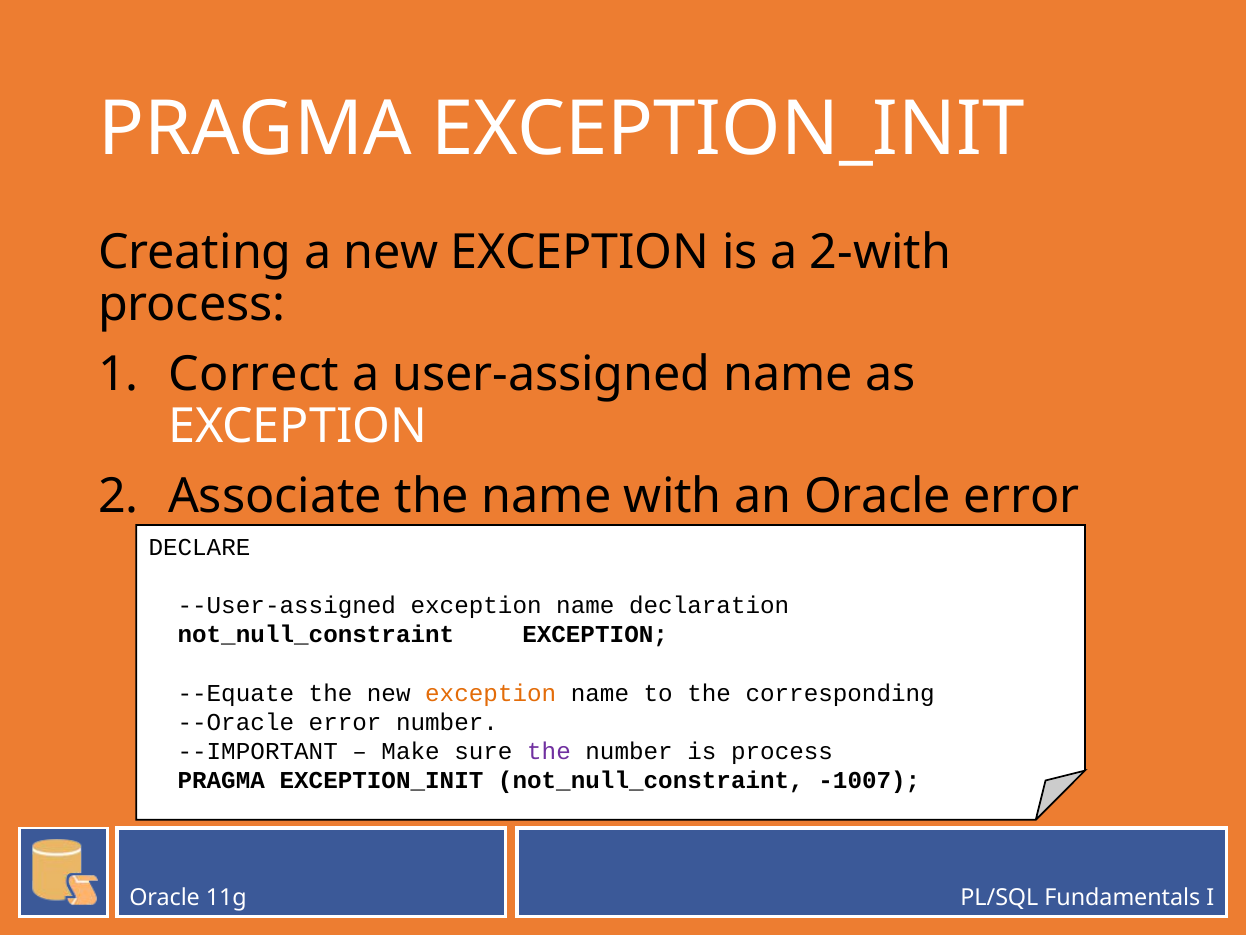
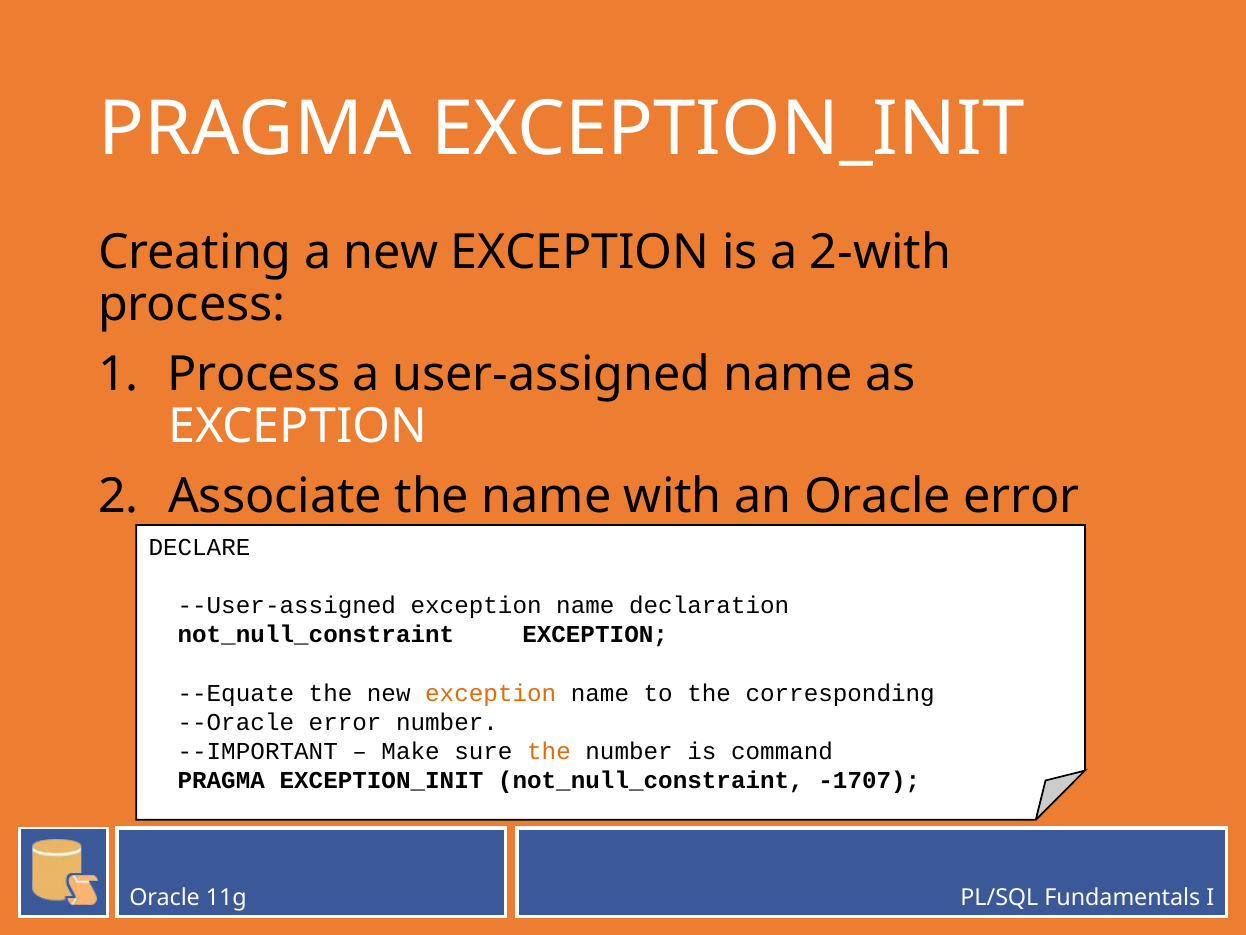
Correct: Correct -> Process (254, 374)
the colour: purple -> orange (549, 751)
is process: process -> command (782, 751)
-1007: -1007 -> -1707 (869, 780)
